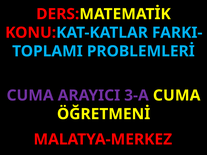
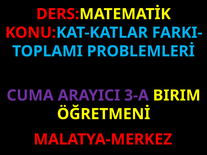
3-A CUMA: CUMA -> BIRIM (177, 96)
